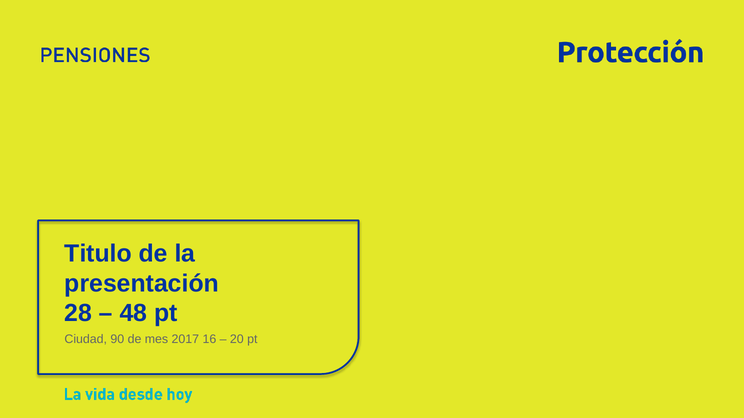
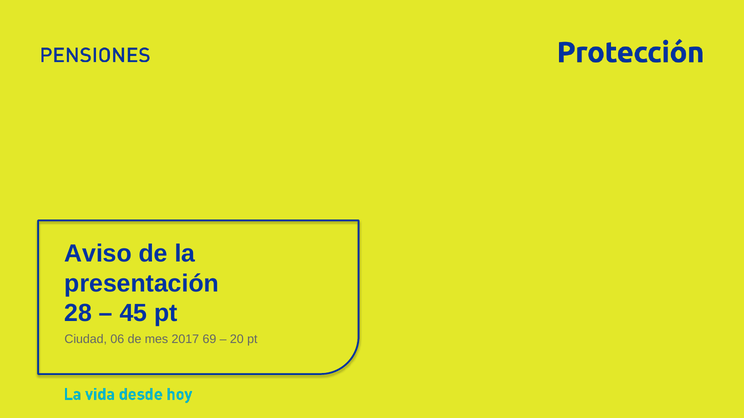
Titulo: Titulo -> Aviso (98, 254)
48: 48 -> 45 (133, 314)
90: 90 -> 06 (117, 340)
16: 16 -> 69 (209, 340)
